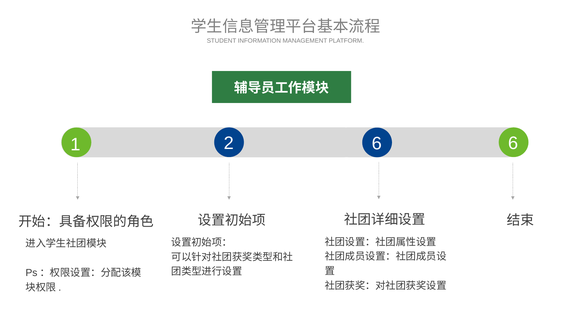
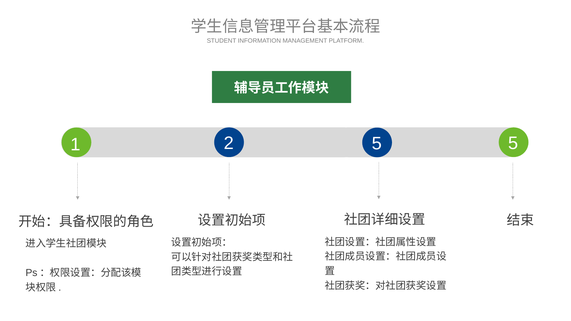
2 6: 6 -> 5 (377, 144)
1 6: 6 -> 5 (513, 143)
